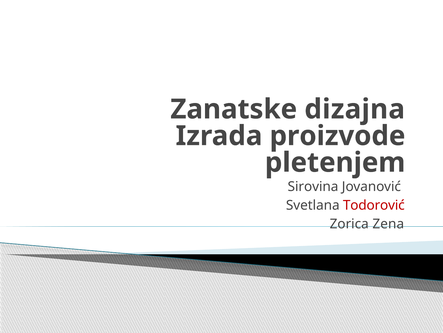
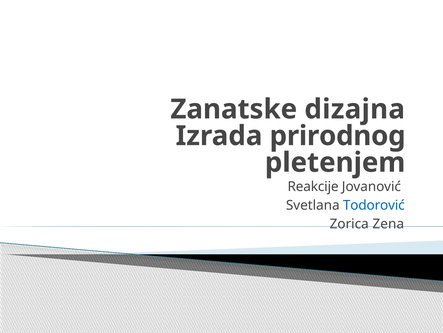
proizvode: proizvode -> prirodnog (338, 136)
Sirovina: Sirovina -> Reakcije (313, 186)
Todorović colour: red -> blue (374, 205)
